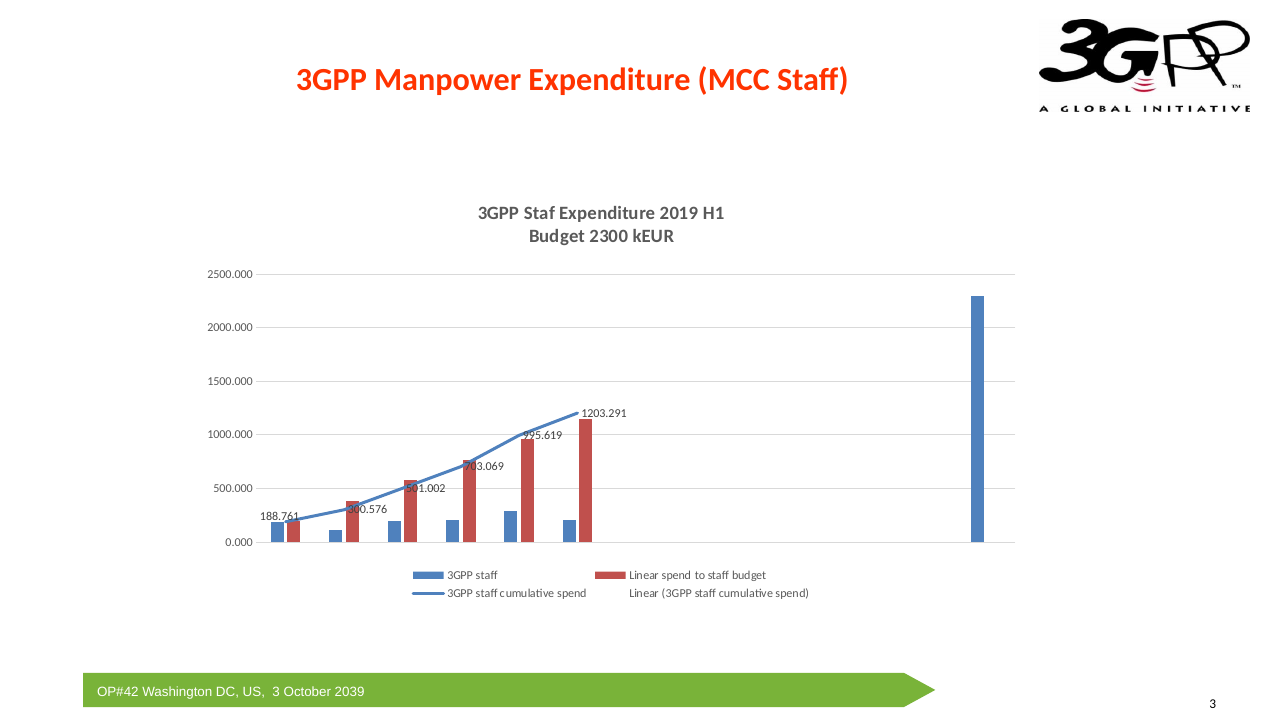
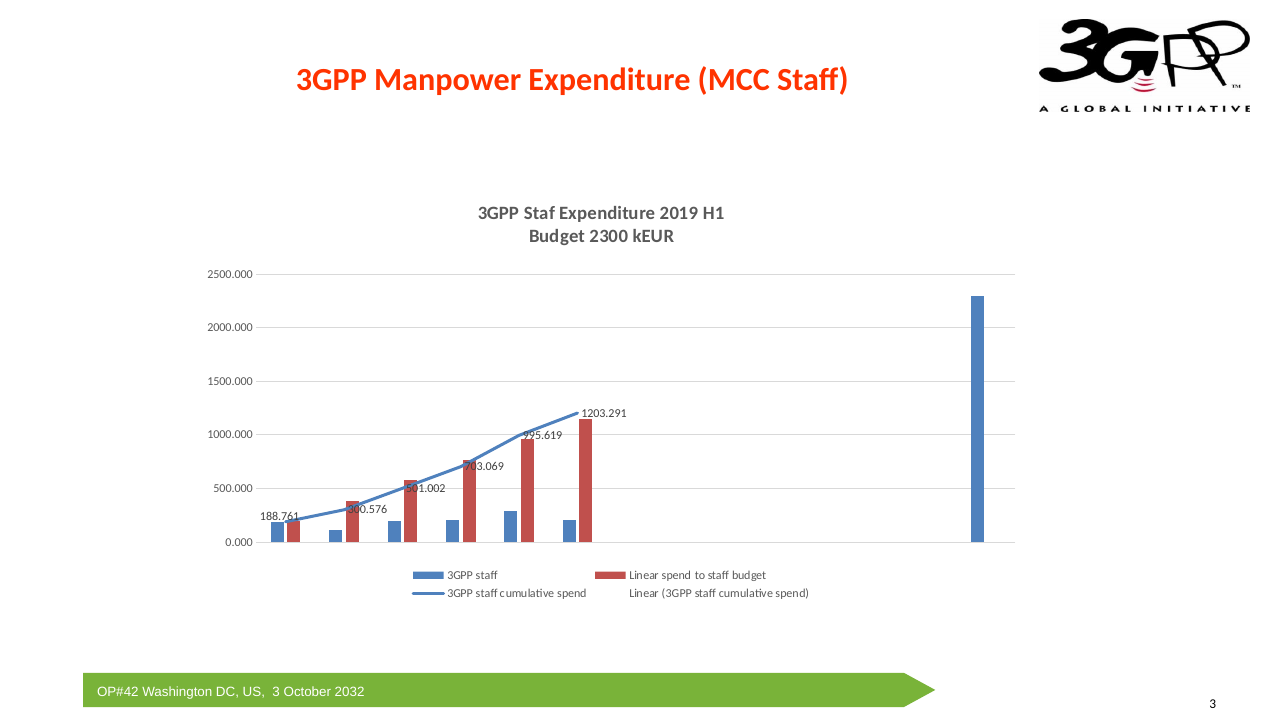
2039: 2039 -> 2032 (350, 692)
